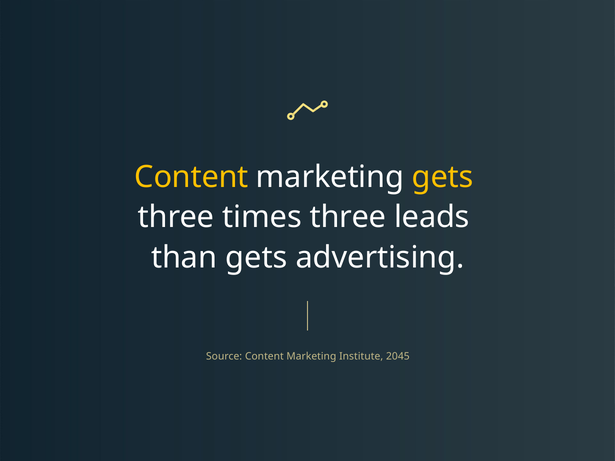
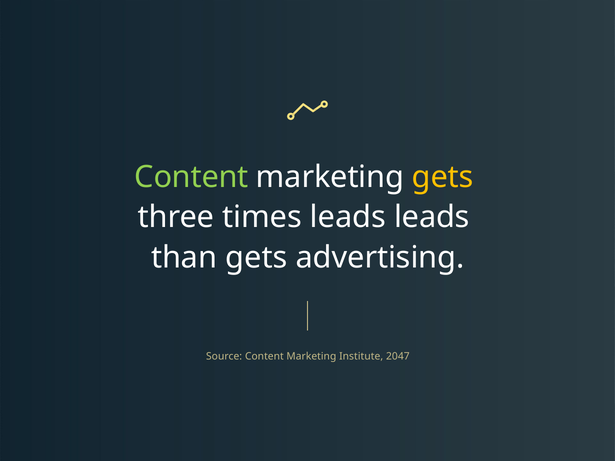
Content colour: yellow -> light green (191, 177)
times three: three -> leads (348, 217)
2045: 2045 -> 2047 (398, 357)
